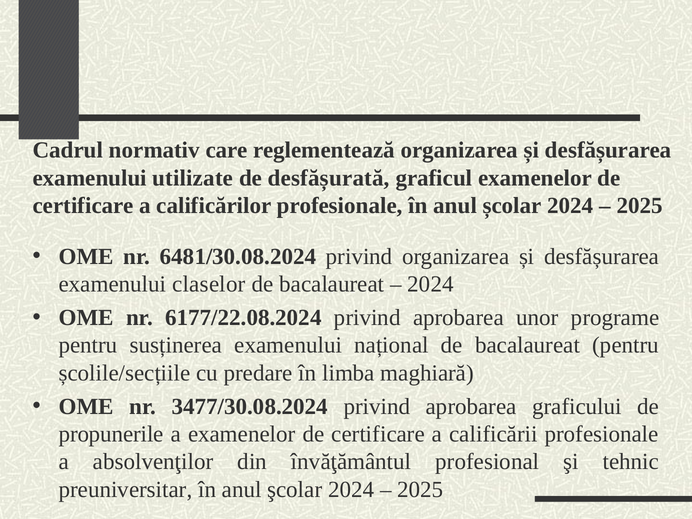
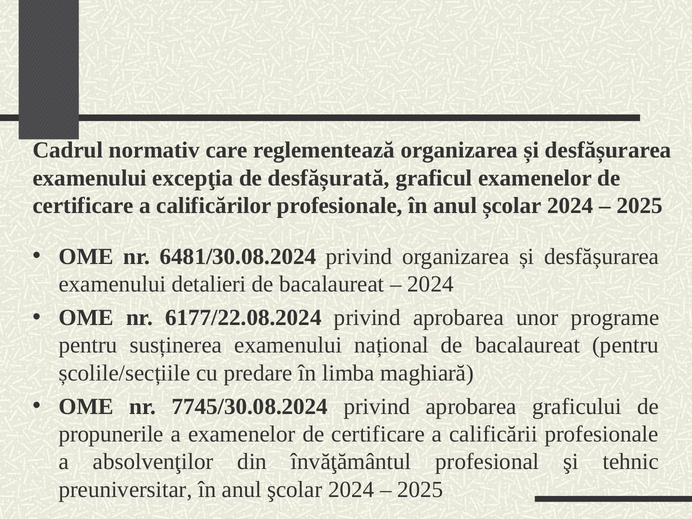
utilizate: utilizate -> excepţia (193, 178)
claselor: claselor -> detalieri (209, 284)
3477/30.08.2024: 3477/30.08.2024 -> 7745/30.08.2024 (250, 406)
